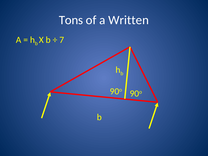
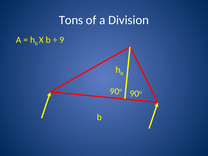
Written: Written -> Division (129, 20)
7: 7 -> 9 (62, 40)
